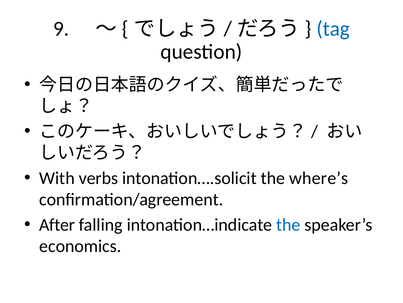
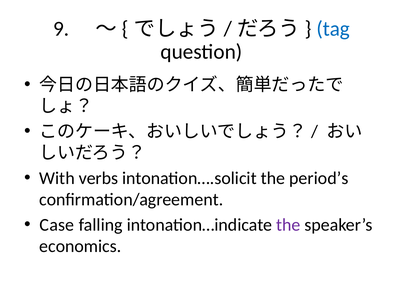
where’s: where’s -> period’s (319, 178)
After: After -> Case (57, 224)
the colour: blue -> purple (288, 224)
